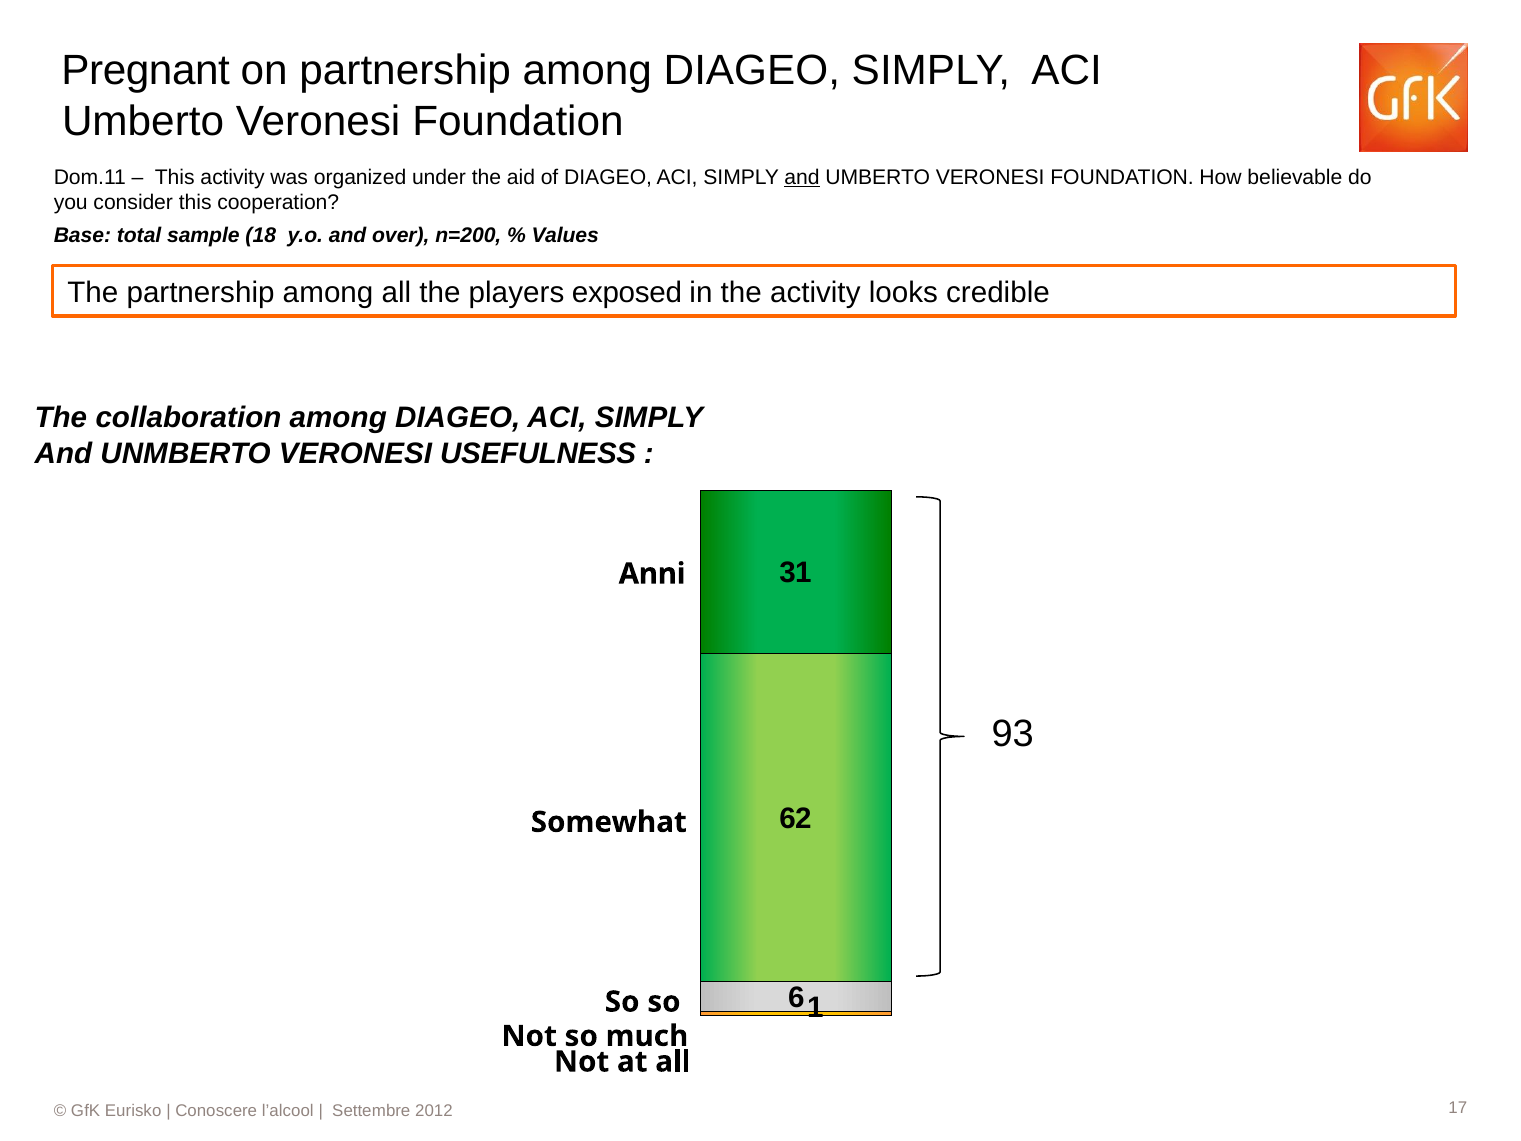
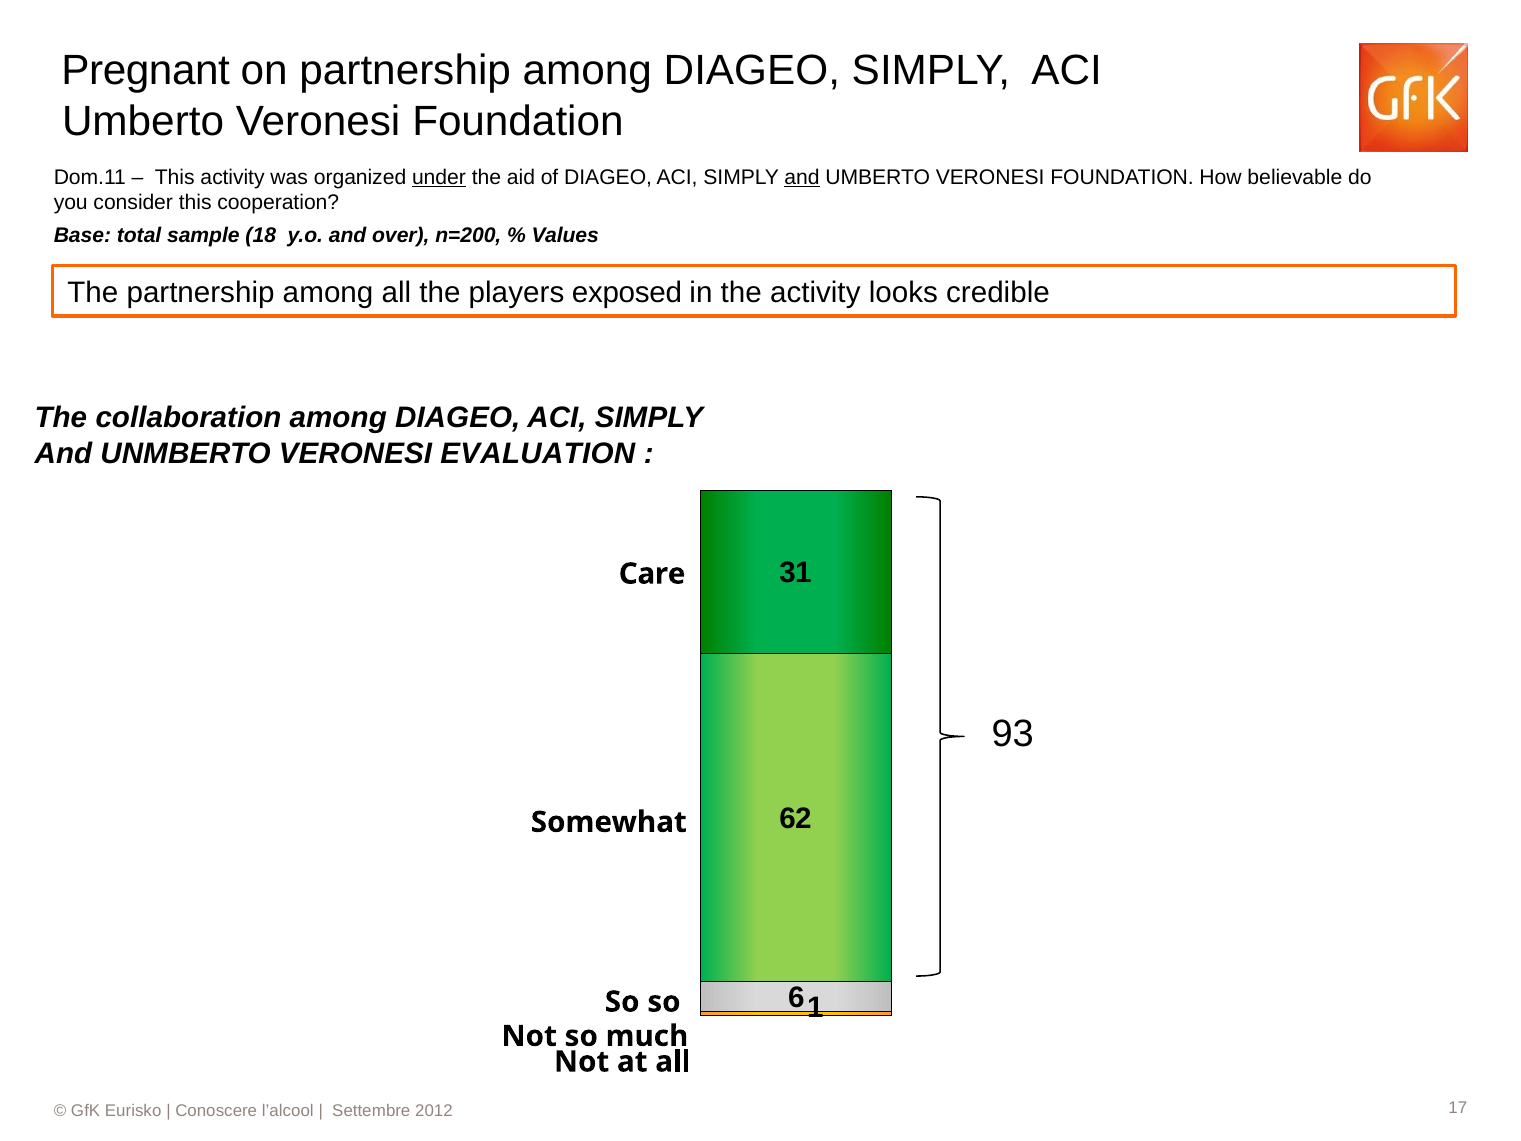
under underline: none -> present (439, 177)
USEFULNESS: USEFULNESS -> EVALUATION (538, 453)
Anni: Anni -> Care (652, 574)
